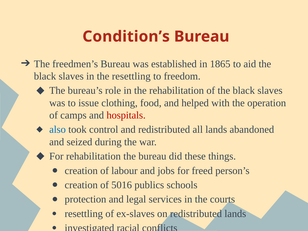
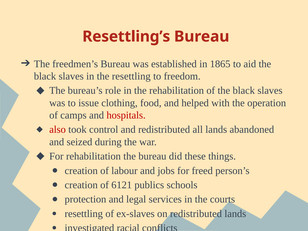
Condition’s: Condition’s -> Resettling’s (126, 36)
also colour: blue -> red (58, 130)
5016: 5016 -> 6121 (122, 185)
